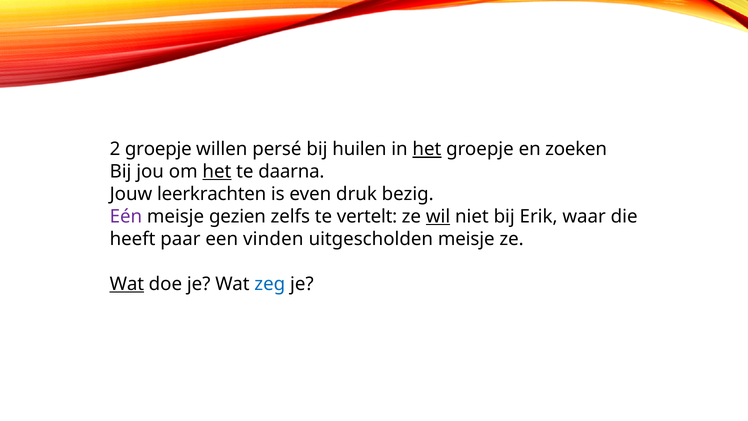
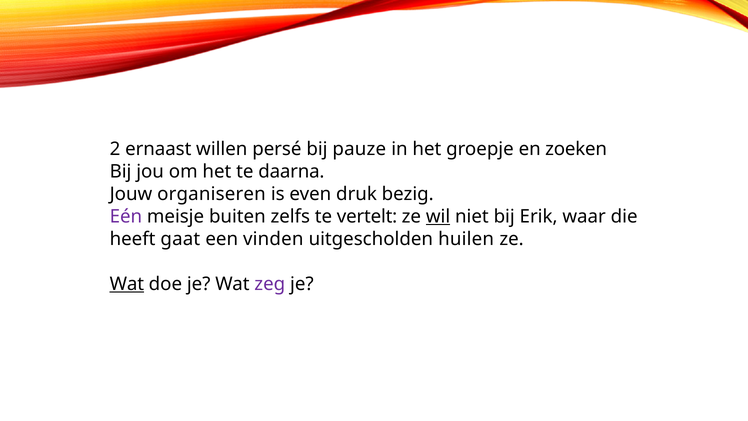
2 groepje: groepje -> ernaast (158, 149)
huilen: huilen -> pauze (359, 149)
het underline: present -> none (427, 149)
het underline: present -> none (217, 172)
leerkrachten: leerkrachten -> organiseren (211, 194)
gezien: gezien -> buiten (237, 216)
paar: paar -> gaat (180, 239)
uitgescholden meisje: meisje -> huilen (466, 239)
zeg colour: blue -> purple (270, 284)
